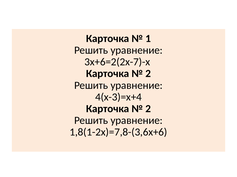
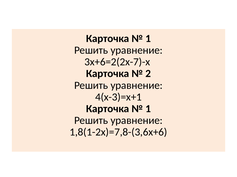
4(х-3)=х+4: 4(х-3)=х+4 -> 4(х-3)=х+1 (118, 97)
2: 2 -> 1 (148, 109)
